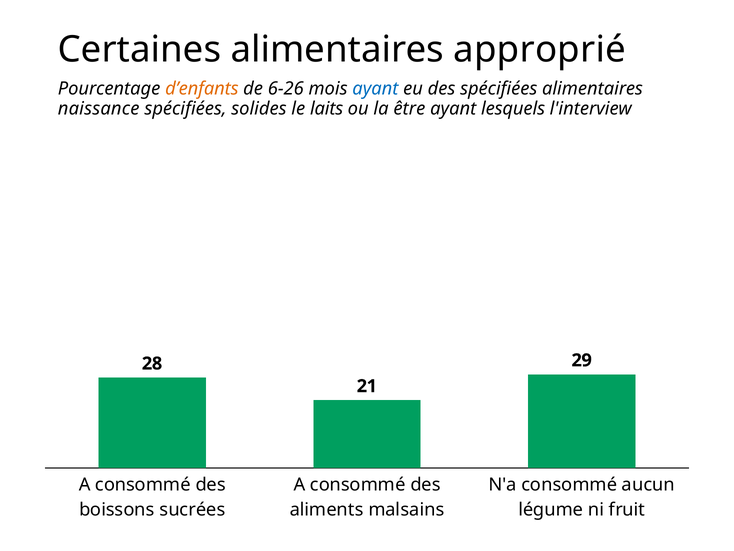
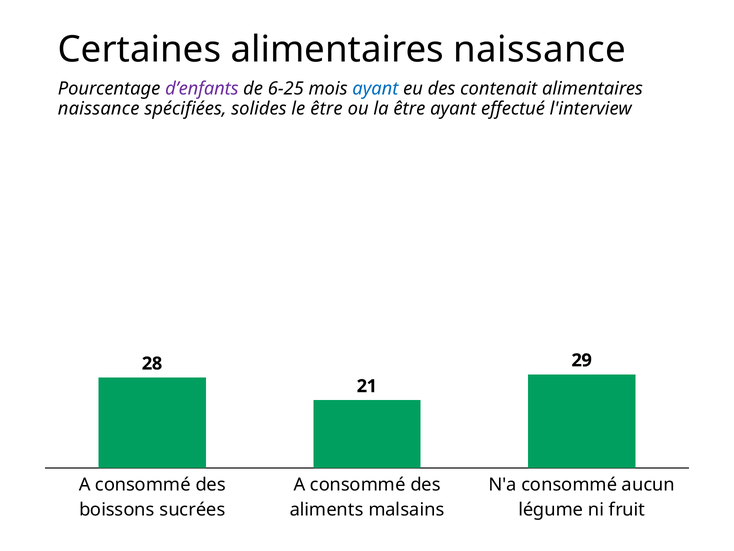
approprié: approprié -> naissance (540, 49)
d’enfants colour: orange -> purple (202, 89)
6-26: 6-26 -> 6-25 (286, 89)
des spécifiées: spécifiées -> contenait (499, 89)
le laits: laits -> être (326, 108)
lesquels: lesquels -> effectué (513, 108)
